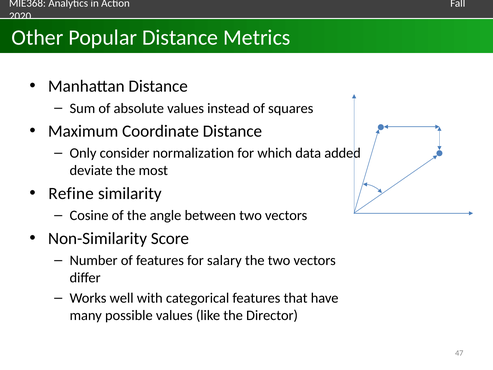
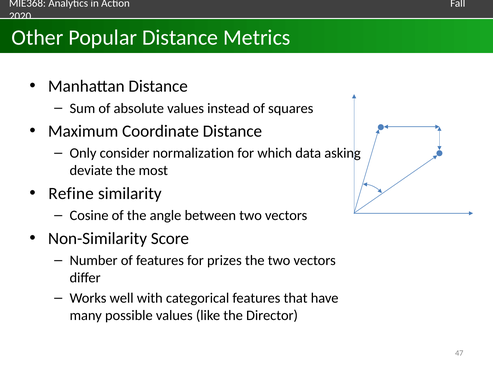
added: added -> asking (343, 153)
salary: salary -> prizes (224, 260)
